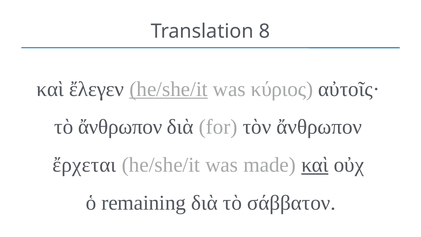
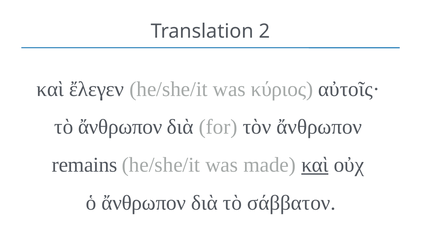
8: 8 -> 2 (264, 31)
he/she/it underline: present -> none (169, 89)
ἔρχεται: ἔρχεται -> remains (85, 165)
ὁ remaining: remaining -> ἄνθρωπον (144, 203)
